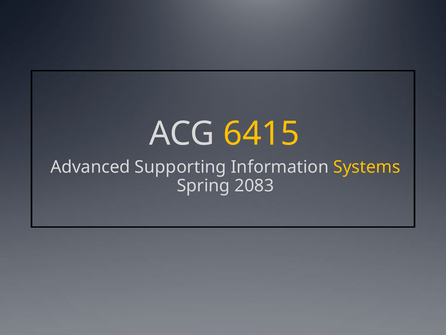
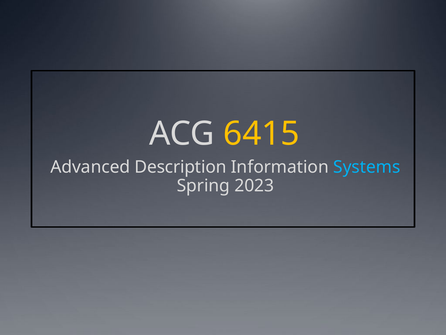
Supporting: Supporting -> Description (181, 167)
Systems colour: yellow -> light blue (367, 167)
2083: 2083 -> 2023 (254, 185)
